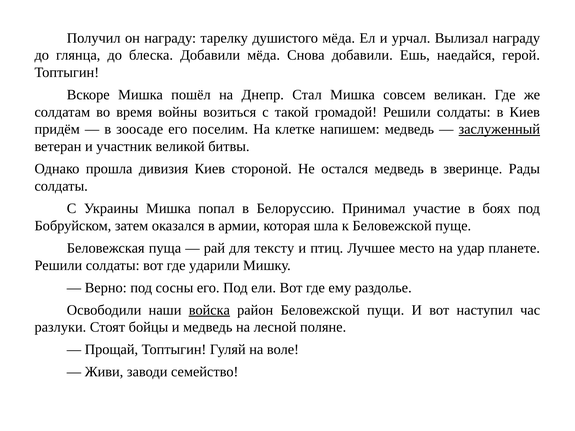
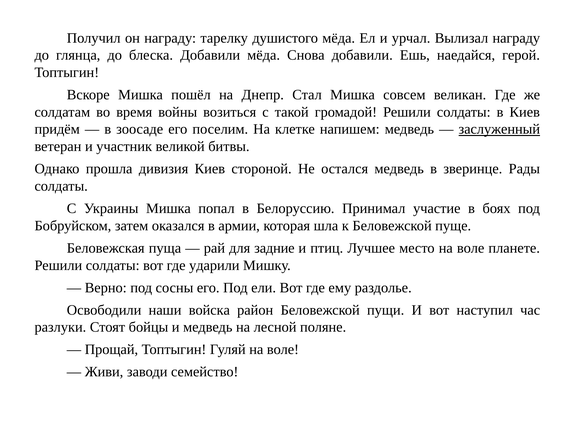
тексту: тексту -> задние (274, 248)
место на удар: удар -> воле (471, 248)
войска underline: present -> none (209, 310)
